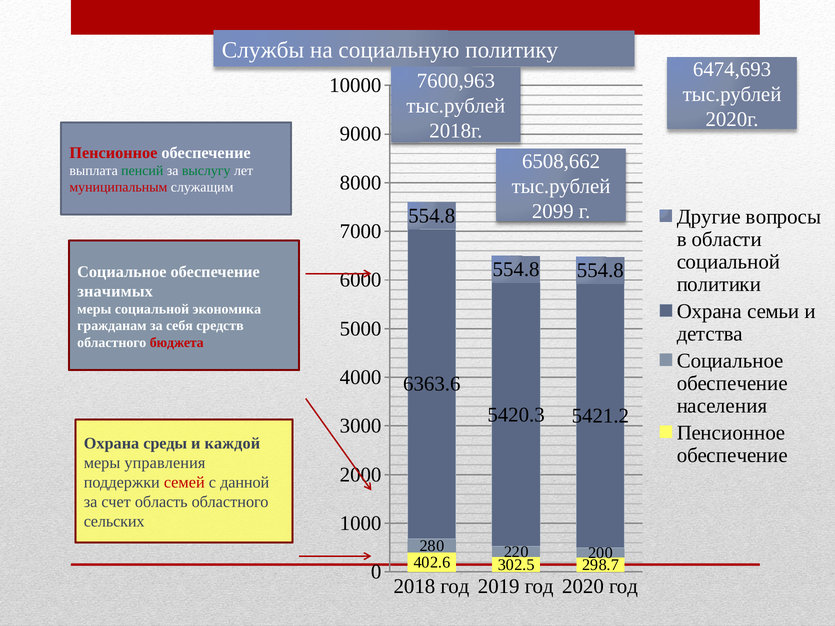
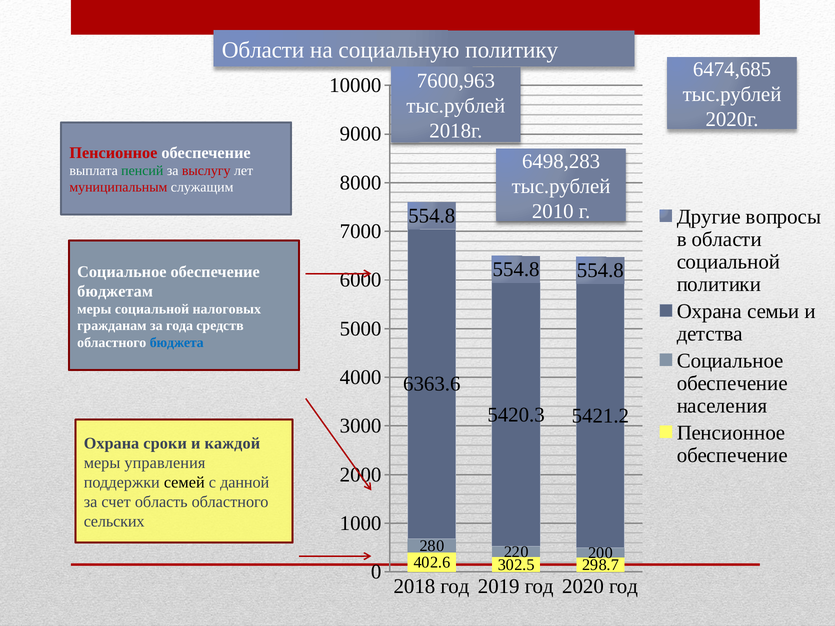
Службы: Службы -> Области (263, 50)
6474,693: 6474,693 -> 6474,685 (732, 69)
6508,662: 6508,662 -> 6498,283 (561, 161)
выслугу colour: green -> red (206, 171)
2099: 2099 -> 2010 (553, 211)
значимых: значимых -> бюджетам (115, 291)
экономика: экономика -> налоговых (227, 309)
себя: себя -> года (180, 326)
бюджета colour: red -> blue (177, 343)
среды: среды -> сроки (165, 443)
семей colour: red -> black (184, 482)
